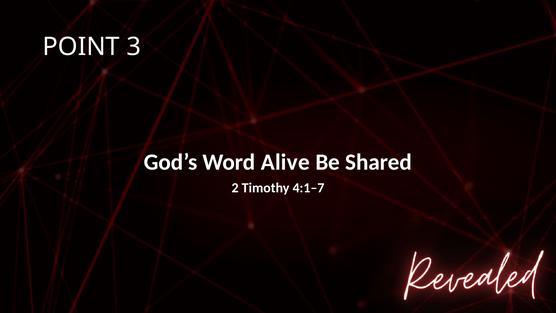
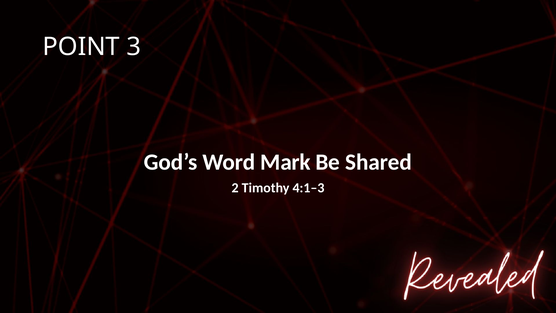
Alive: Alive -> Mark (285, 162)
4:1–7: 4:1–7 -> 4:1–3 (308, 188)
